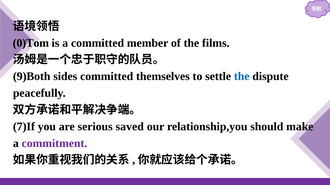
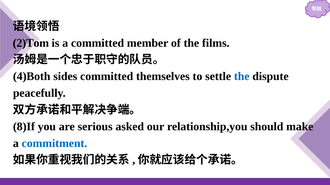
0)Tom: 0)Tom -> 2)Tom (31, 43)
9)Both: 9)Both -> 4)Both (32, 77)
7)If: 7)If -> 8)If (24, 127)
saved: saved -> asked (130, 127)
commitment colour: purple -> blue (54, 144)
